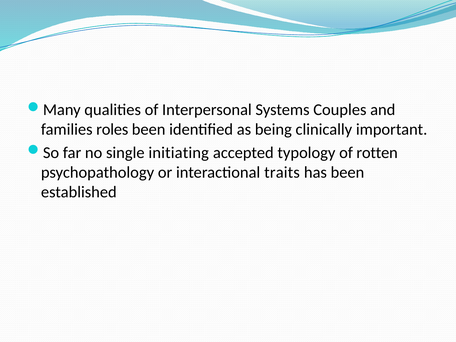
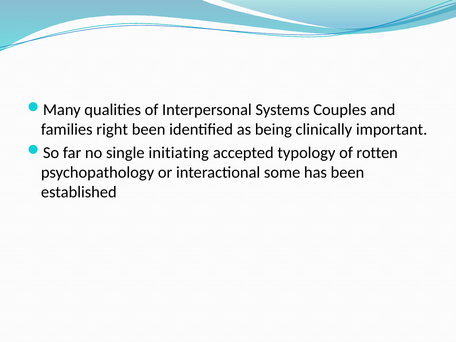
roles: roles -> right (112, 130)
traits: traits -> some (282, 172)
